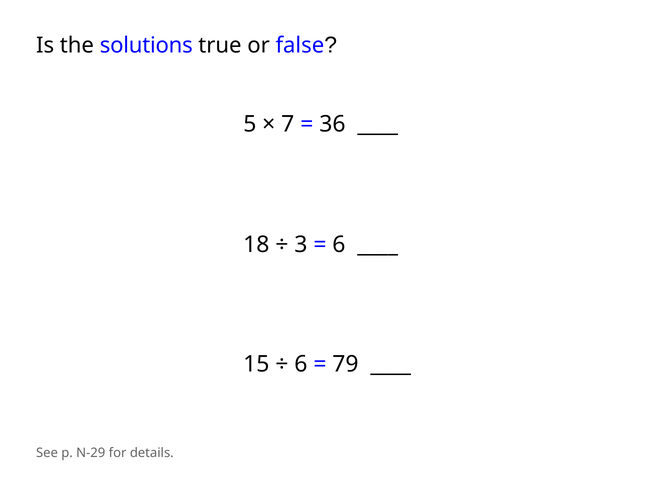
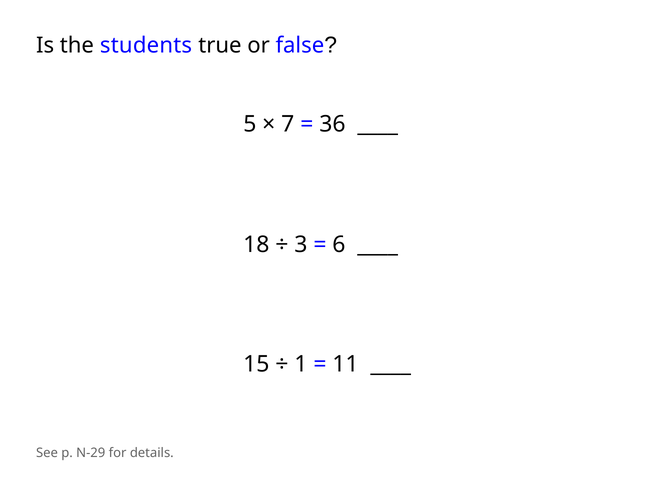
solutions: solutions -> students (146, 46)
6: 6 -> 1 (301, 364)
79: 79 -> 11 (345, 364)
